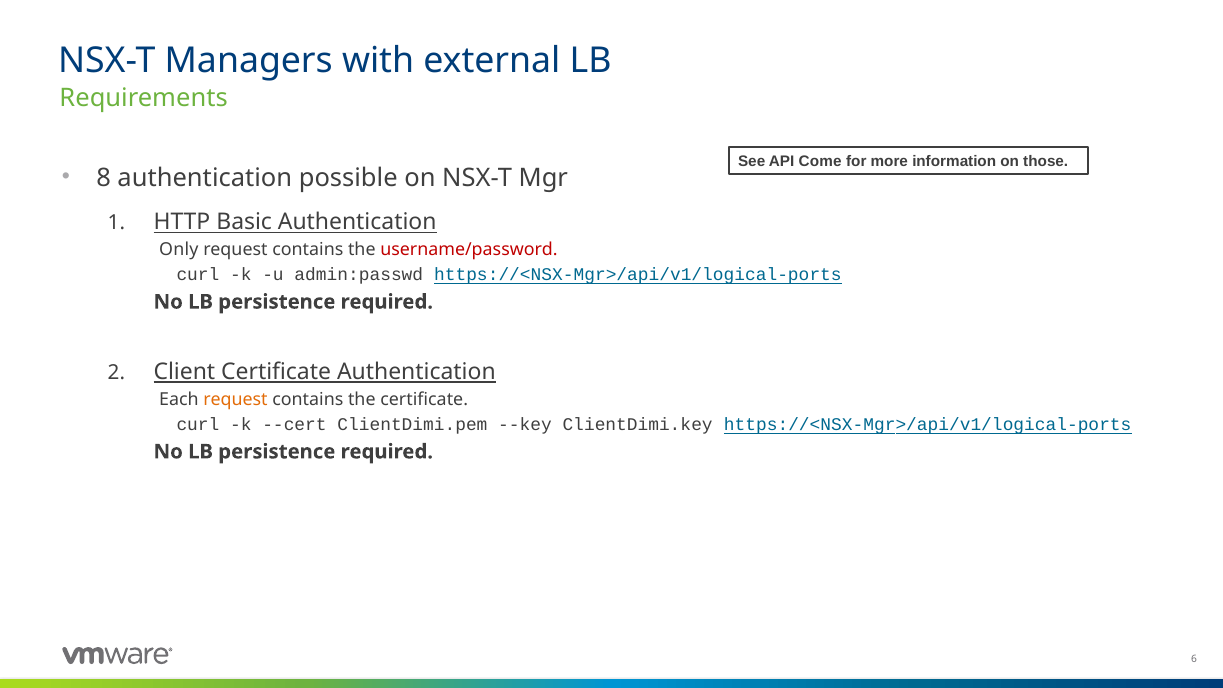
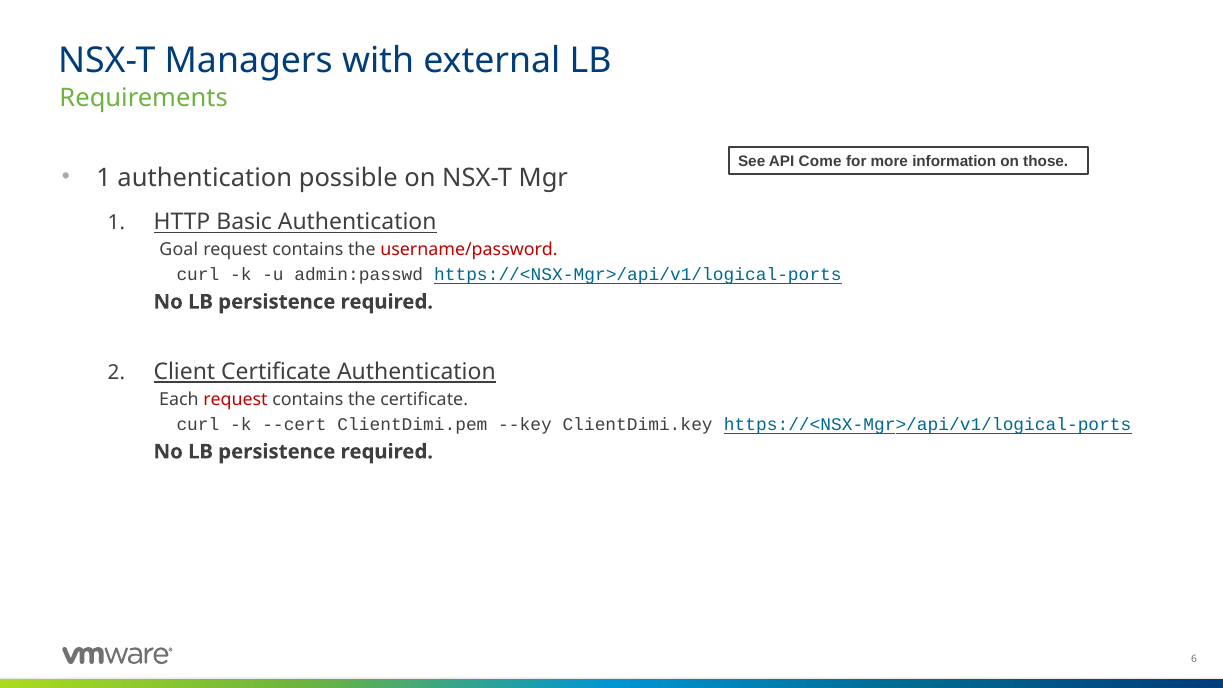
8: 8 -> 1 (104, 178)
Only: Only -> Goal (179, 250)
request colour: orange -> red (235, 400)
